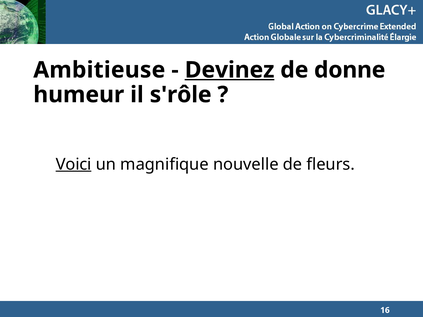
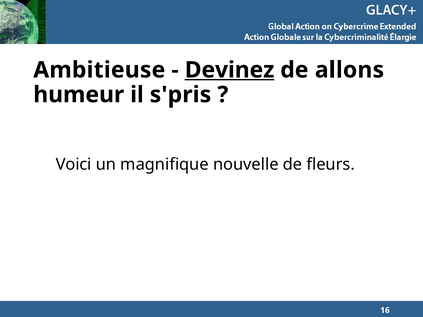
donne: donne -> allons (349, 70)
s'rôle: s'rôle -> s'pris (180, 95)
Voici underline: present -> none (74, 164)
